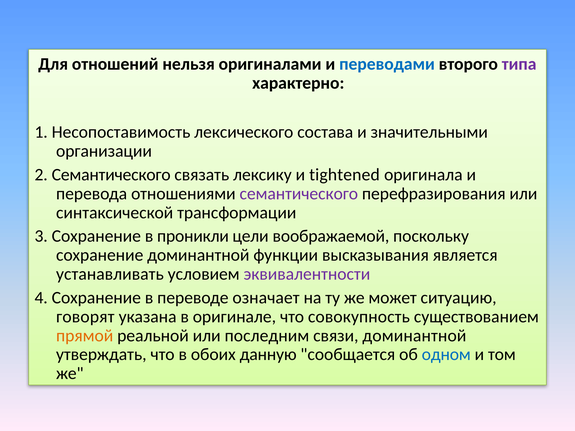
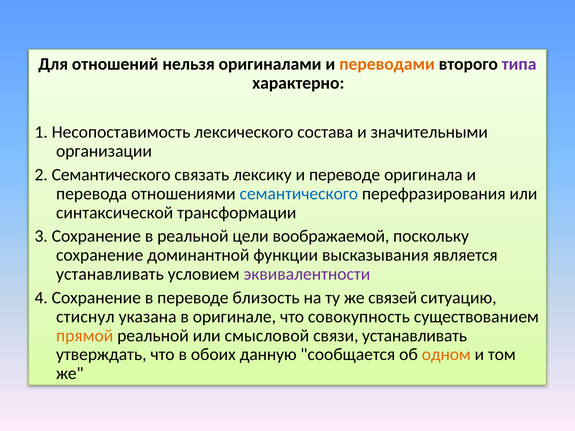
переводами colour: blue -> orange (387, 64)
и tightened: tightened -> переводе (345, 175)
семантического colour: purple -> blue (299, 194)
в проникли: проникли -> реальной (193, 236)
означает: означает -> близость (266, 298)
может: может -> связей (393, 298)
говорят: говорят -> стиснул (85, 317)
последним: последним -> смысловой (267, 336)
связи доминантной: доминантной -> устанавливать (415, 336)
одном colour: blue -> orange (446, 355)
